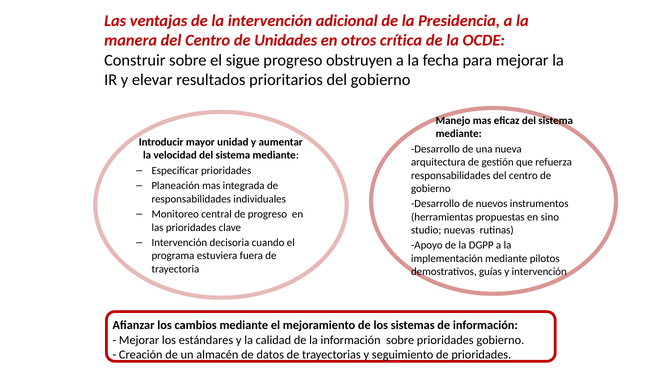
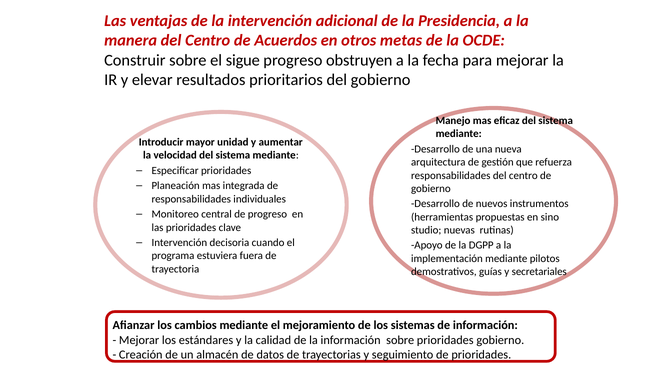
Unidades: Unidades -> Acuerdos (286, 40)
crítica: crítica -> metas (401, 40)
y intervención: intervención -> secretariales (539, 271)
